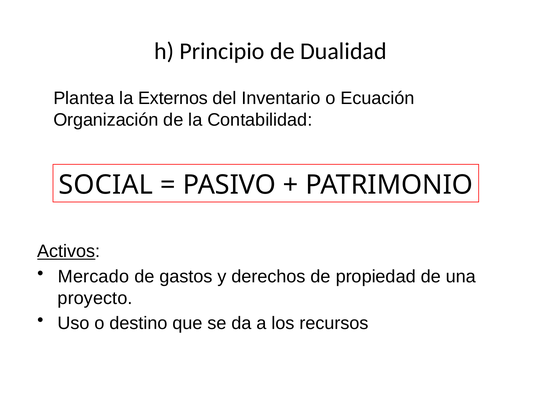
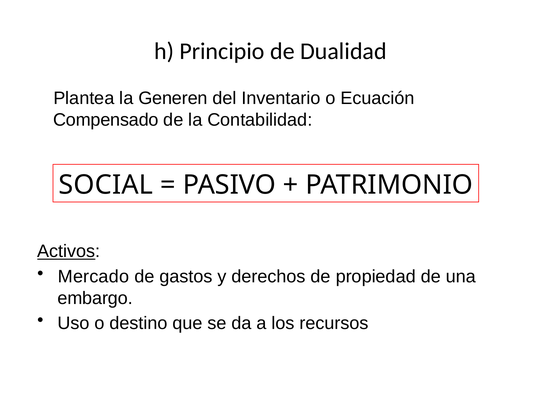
Externos: Externos -> Generen (173, 98)
Organización: Organización -> Compensado (106, 120)
proyecto: proyecto -> embargo (95, 298)
